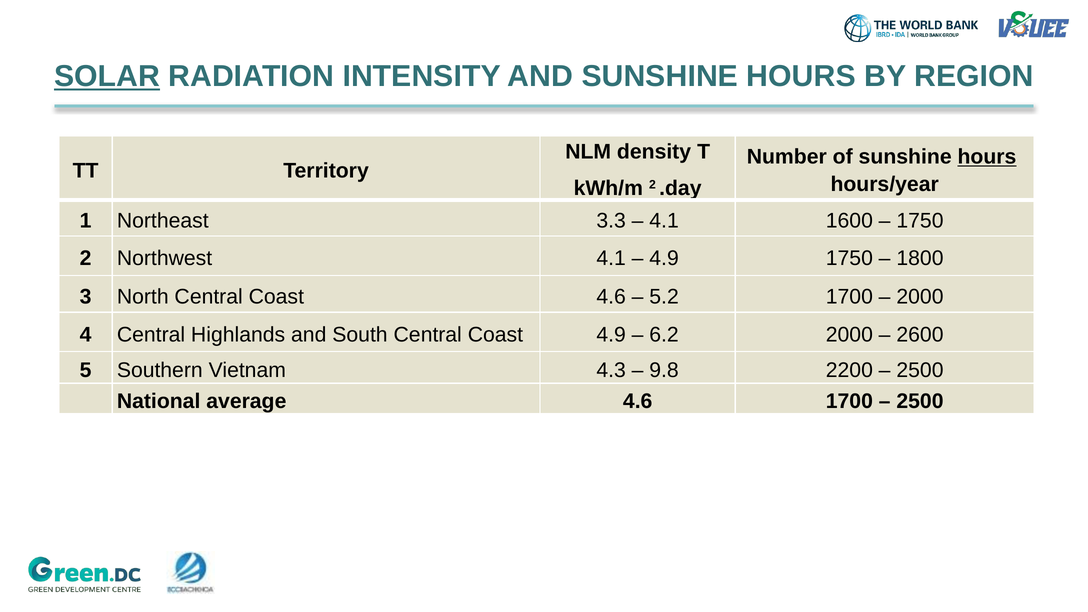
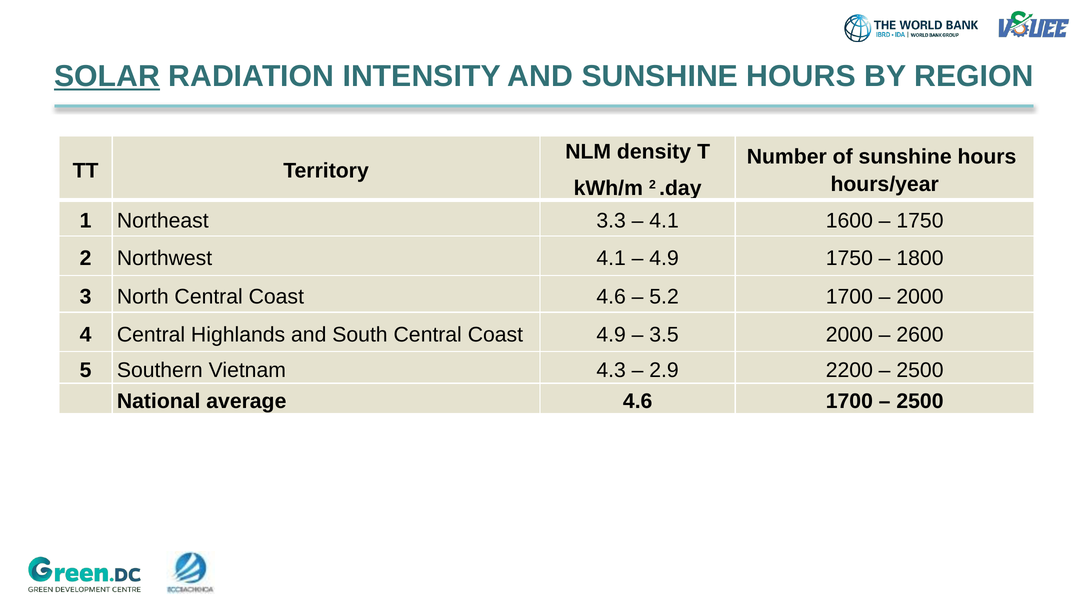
hours underline: present -> none (987, 157)
6.2: 6.2 -> 3.5 (664, 335)
9.8: 9.8 -> 2.9 (664, 370)
